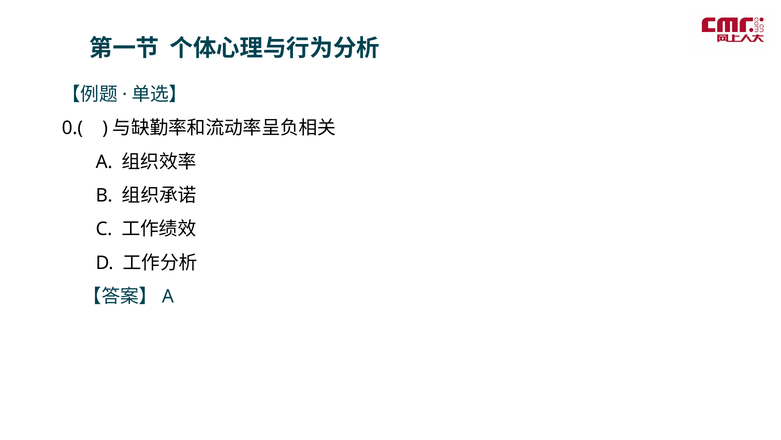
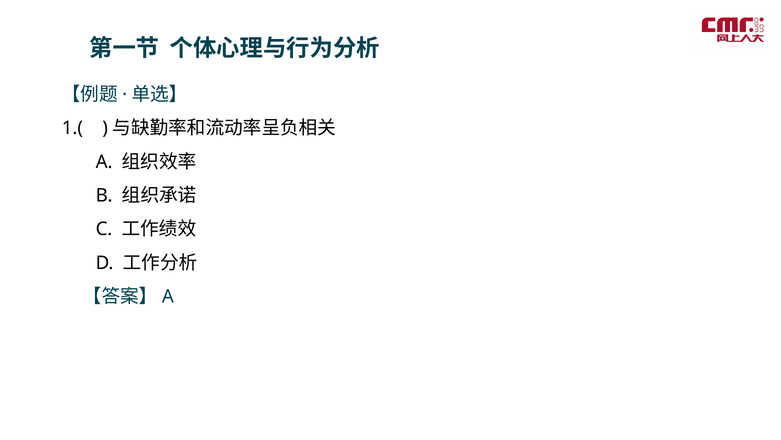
0.(: 0.( -> 1.( (72, 128)
